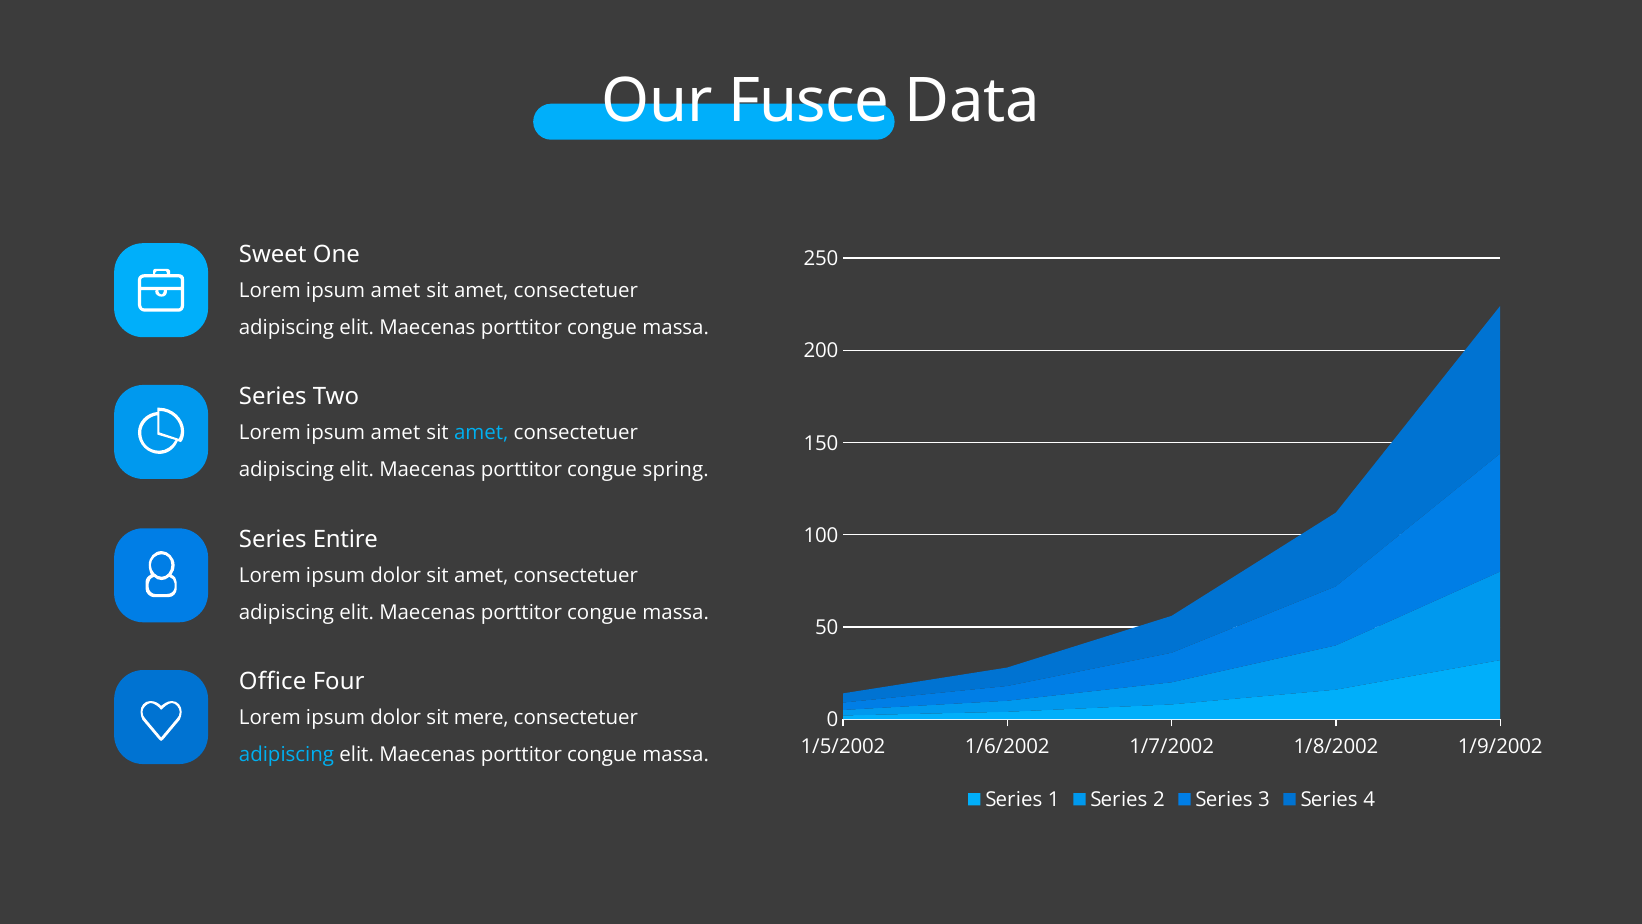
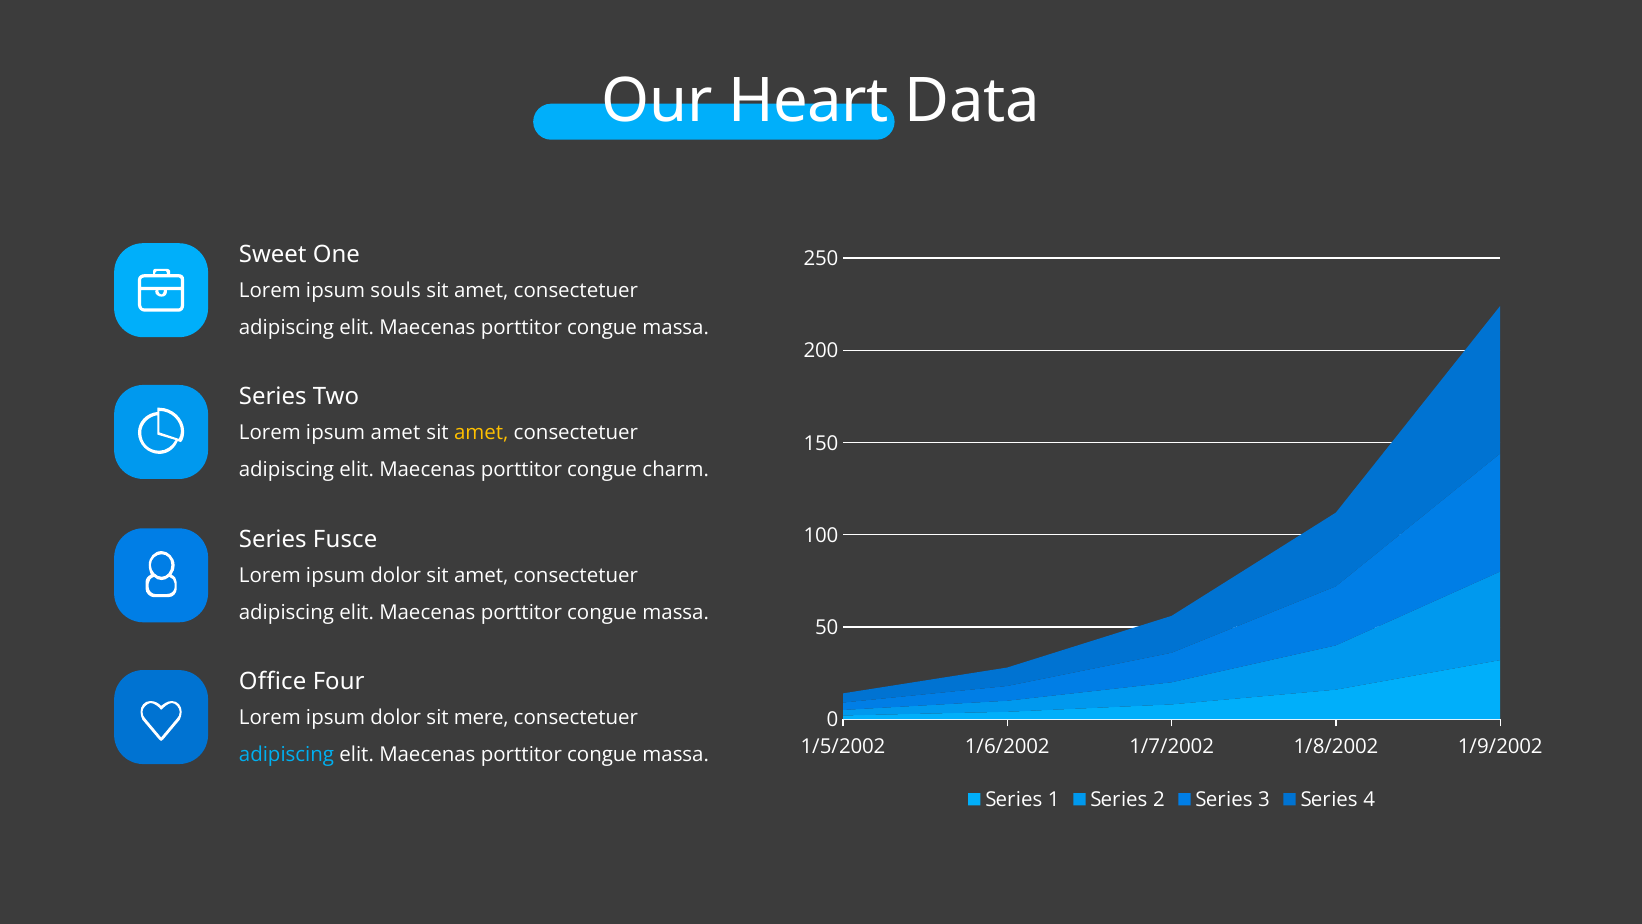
Fusce: Fusce -> Heart (809, 101)
amet: amet -> souls (396, 290)
amet colour: light blue -> yellow (481, 432)
spring: spring -> charm (676, 469)
Entire: Entire -> Fusce (345, 539)
